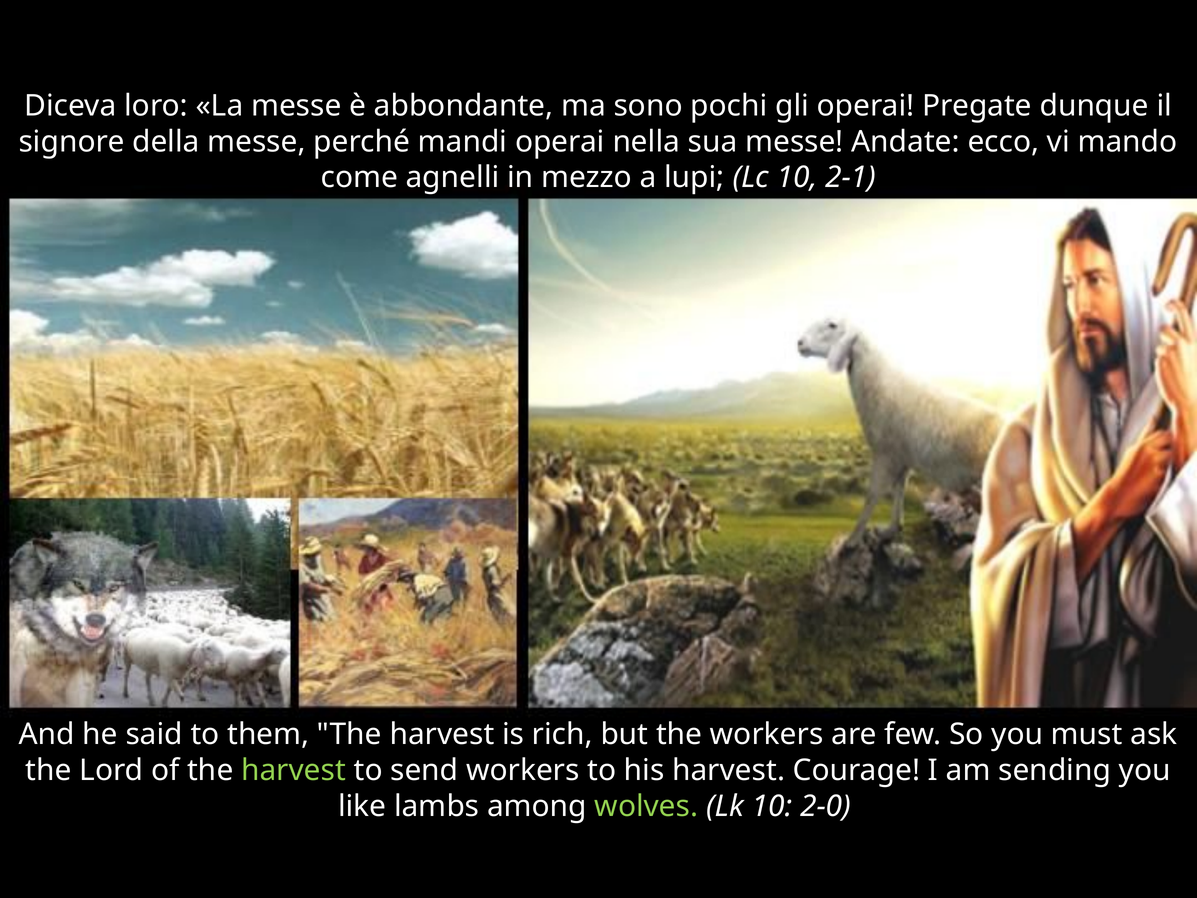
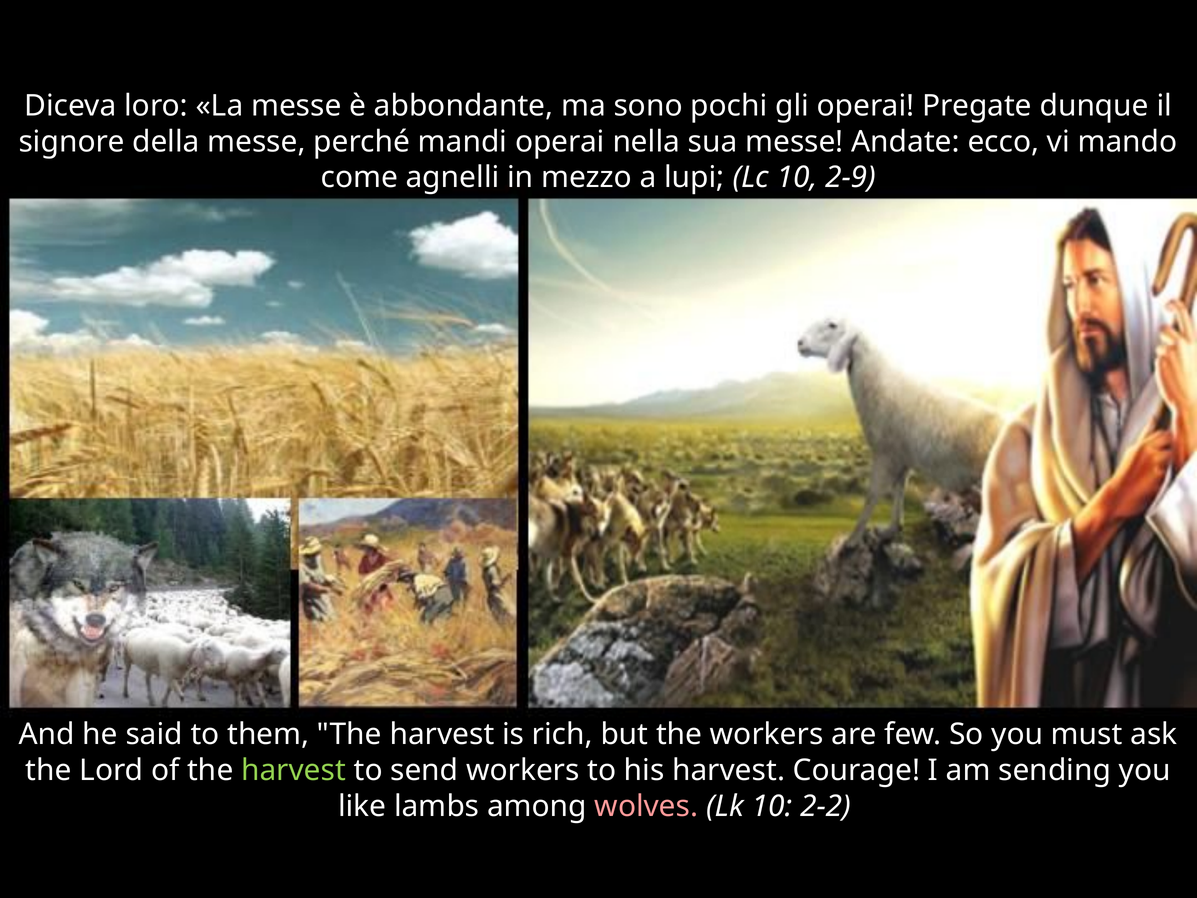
2-1: 2-1 -> 2-9 (851, 177)
wolves colour: light green -> pink (646, 806)
2-0: 2-0 -> 2-2 (826, 806)
